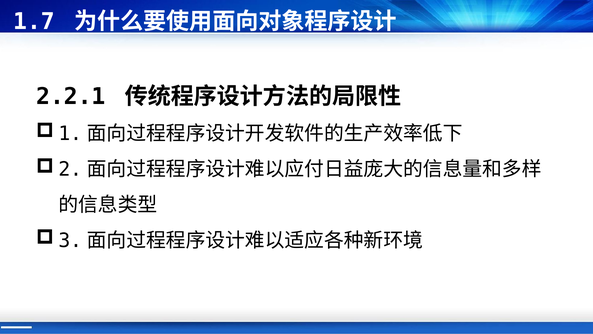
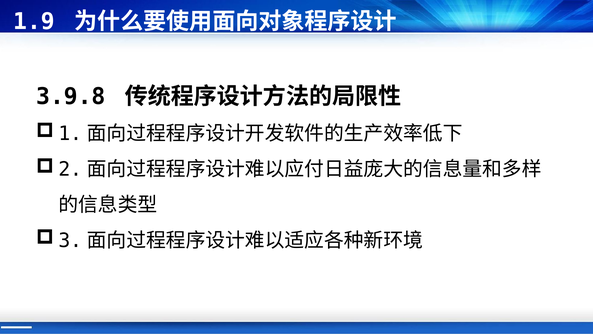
1.7: 1.7 -> 1.9 (34, 22)
2.2.1: 2.2.1 -> 3.9.8 (71, 96)
